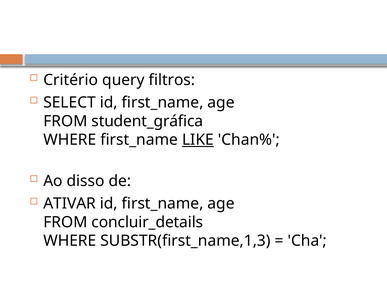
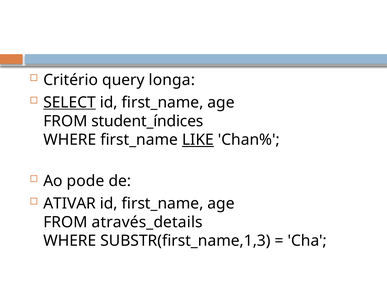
filtros: filtros -> longa (172, 80)
SELECT underline: none -> present (70, 103)
student_gráfica: student_gráfica -> student_índices (147, 121)
disso: disso -> pode (86, 181)
concluir_details: concluir_details -> através_details (147, 222)
